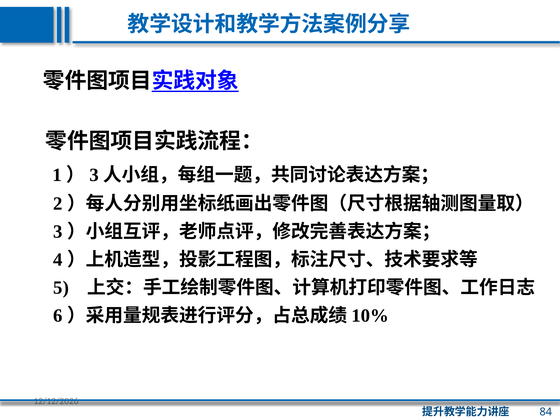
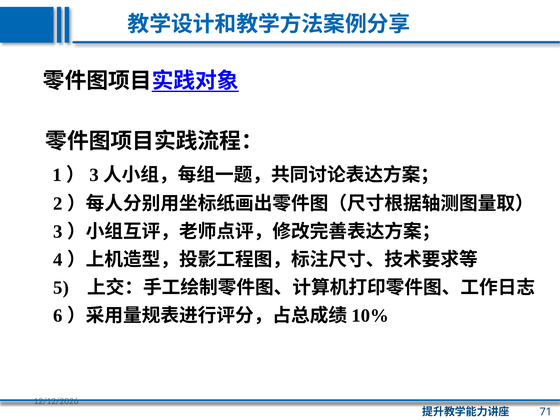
84: 84 -> 71 (546, 412)
